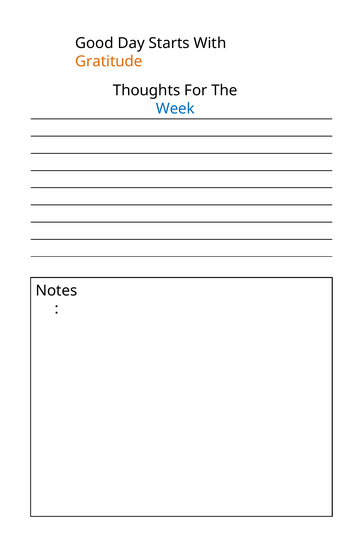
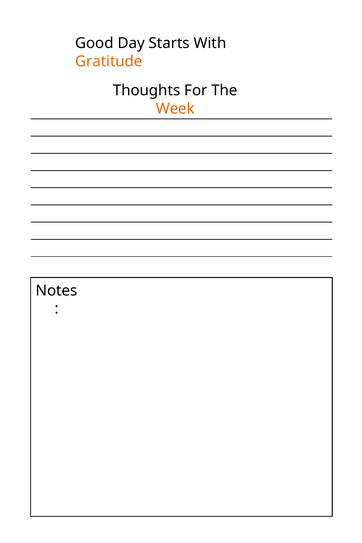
Week colour: blue -> orange (175, 109)
